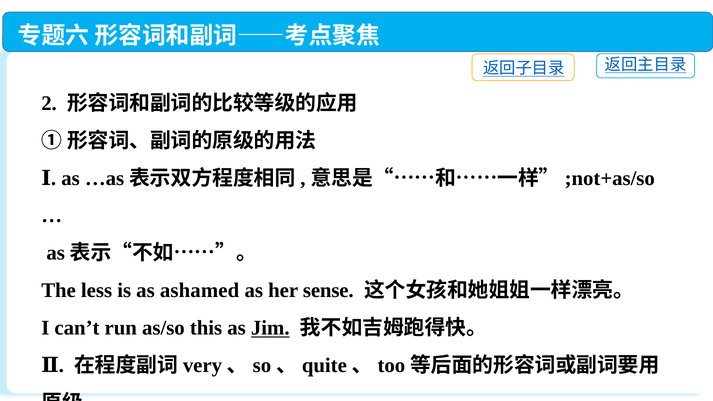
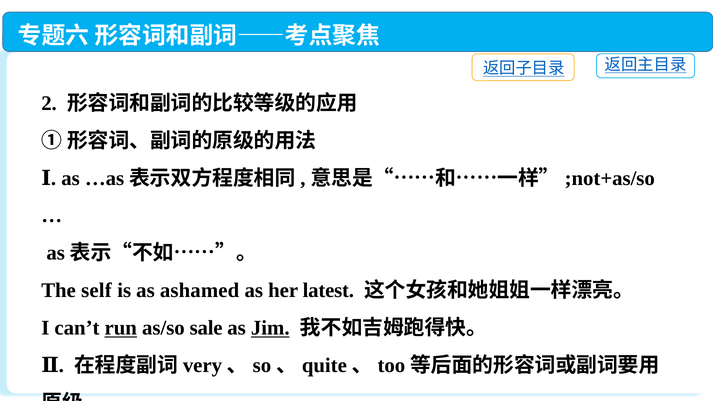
less: less -> self (96, 291)
sense: sense -> latest (328, 291)
run underline: none -> present (121, 328)
as/so this: this -> sale (206, 328)
